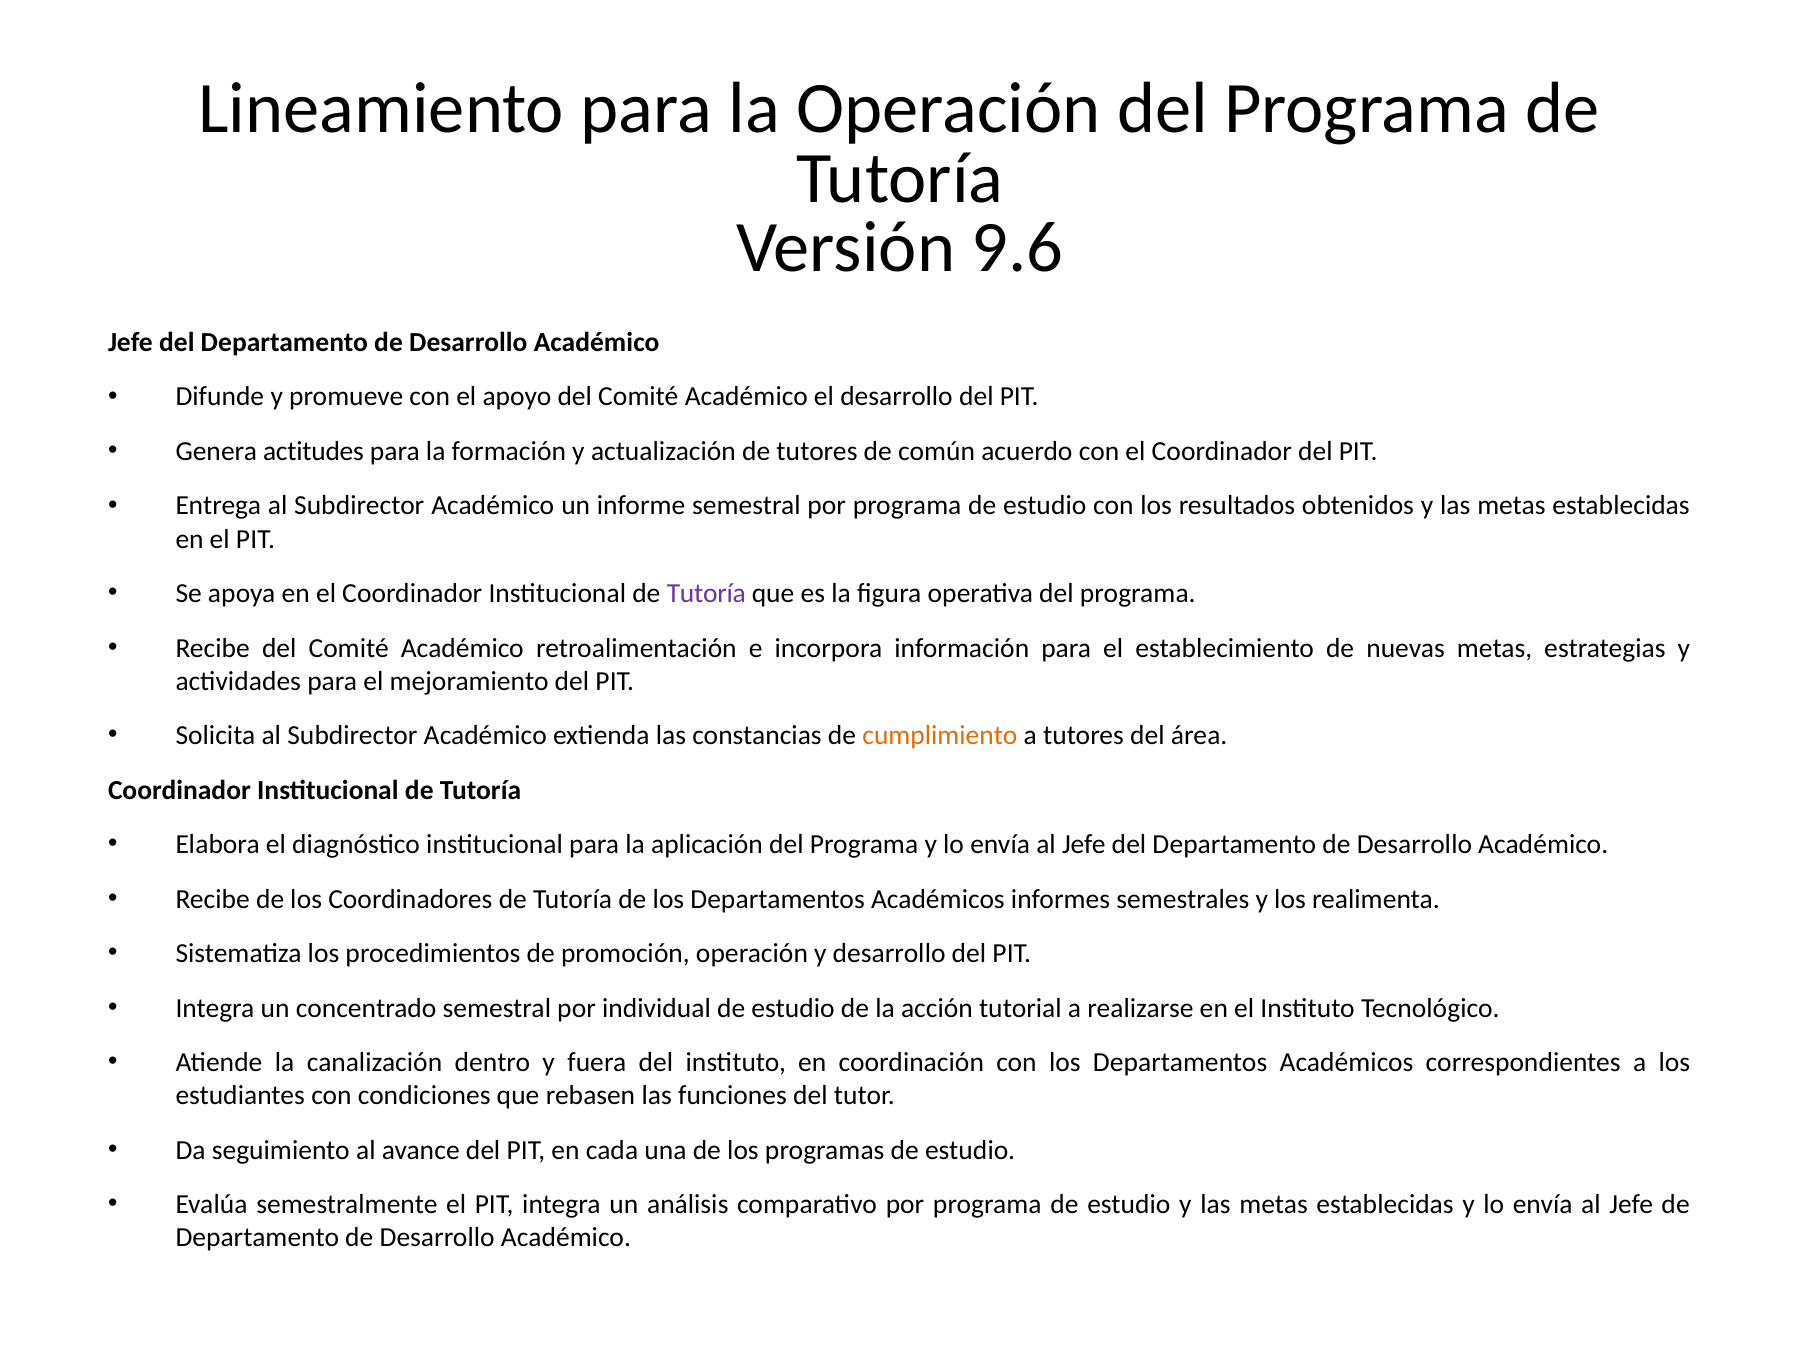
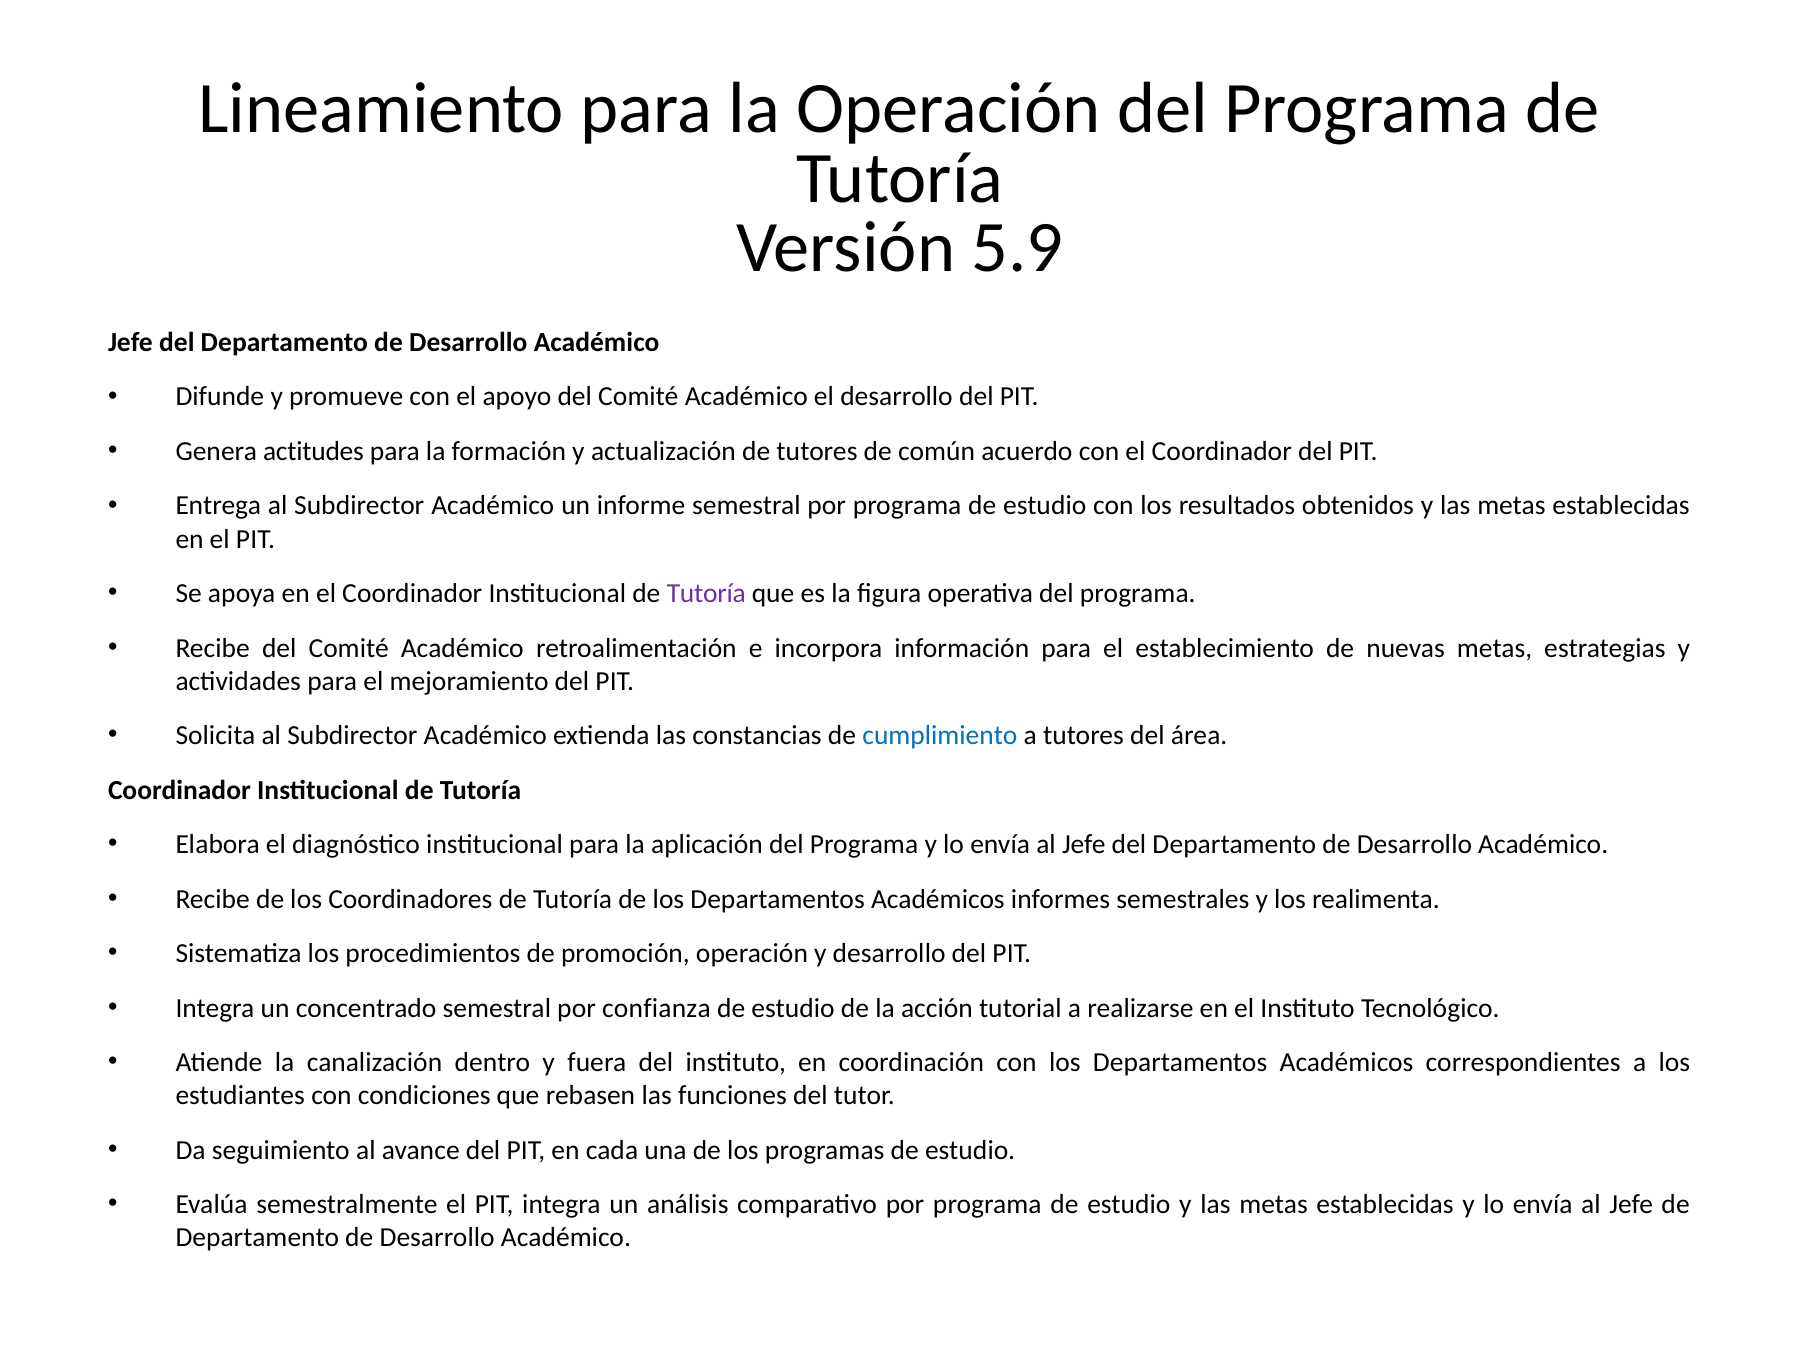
9.6: 9.6 -> 5.9 (1017, 248)
cumplimiento colour: orange -> blue (940, 735)
individual: individual -> confianza (656, 1008)
